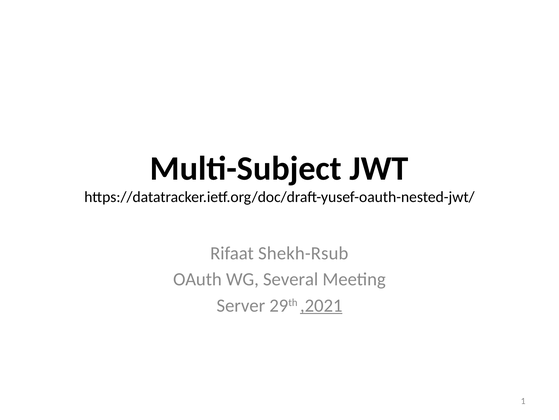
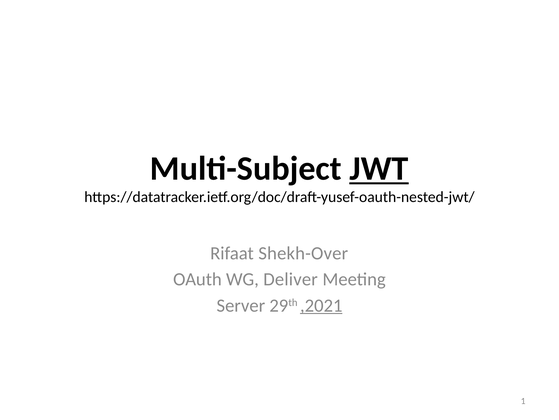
JWT underline: none -> present (379, 168)
Shekh-Rsub: Shekh-Rsub -> Shekh-Over (303, 253)
Several: Several -> Deliver (291, 279)
